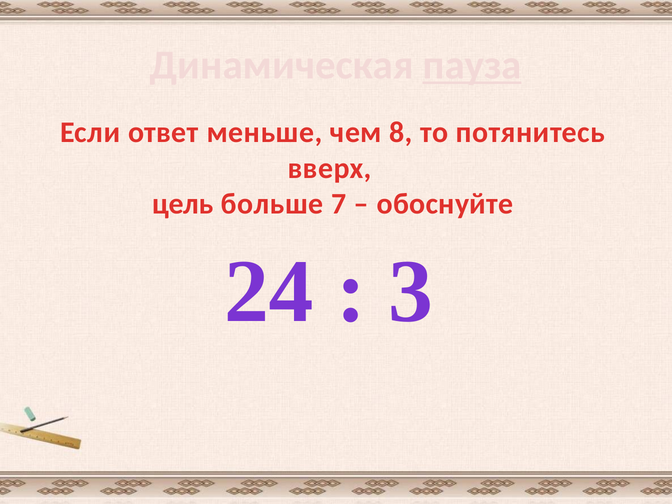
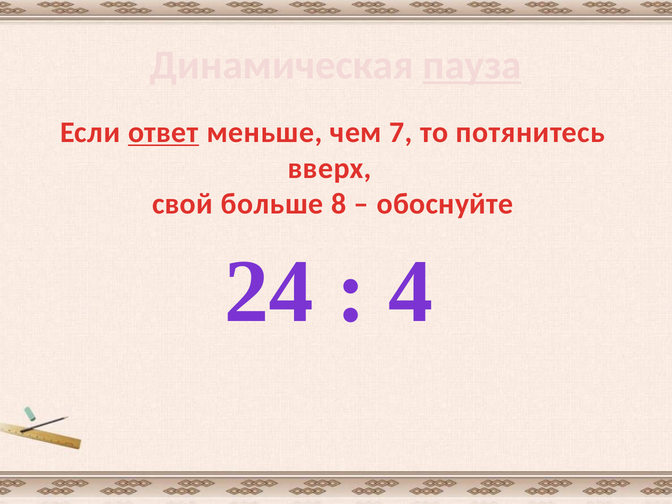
ответ underline: none -> present (163, 132)
8: 8 -> 7 (401, 132)
цель: цель -> свой (182, 204)
7: 7 -> 8 (339, 204)
3: 3 -> 4 (411, 292)
